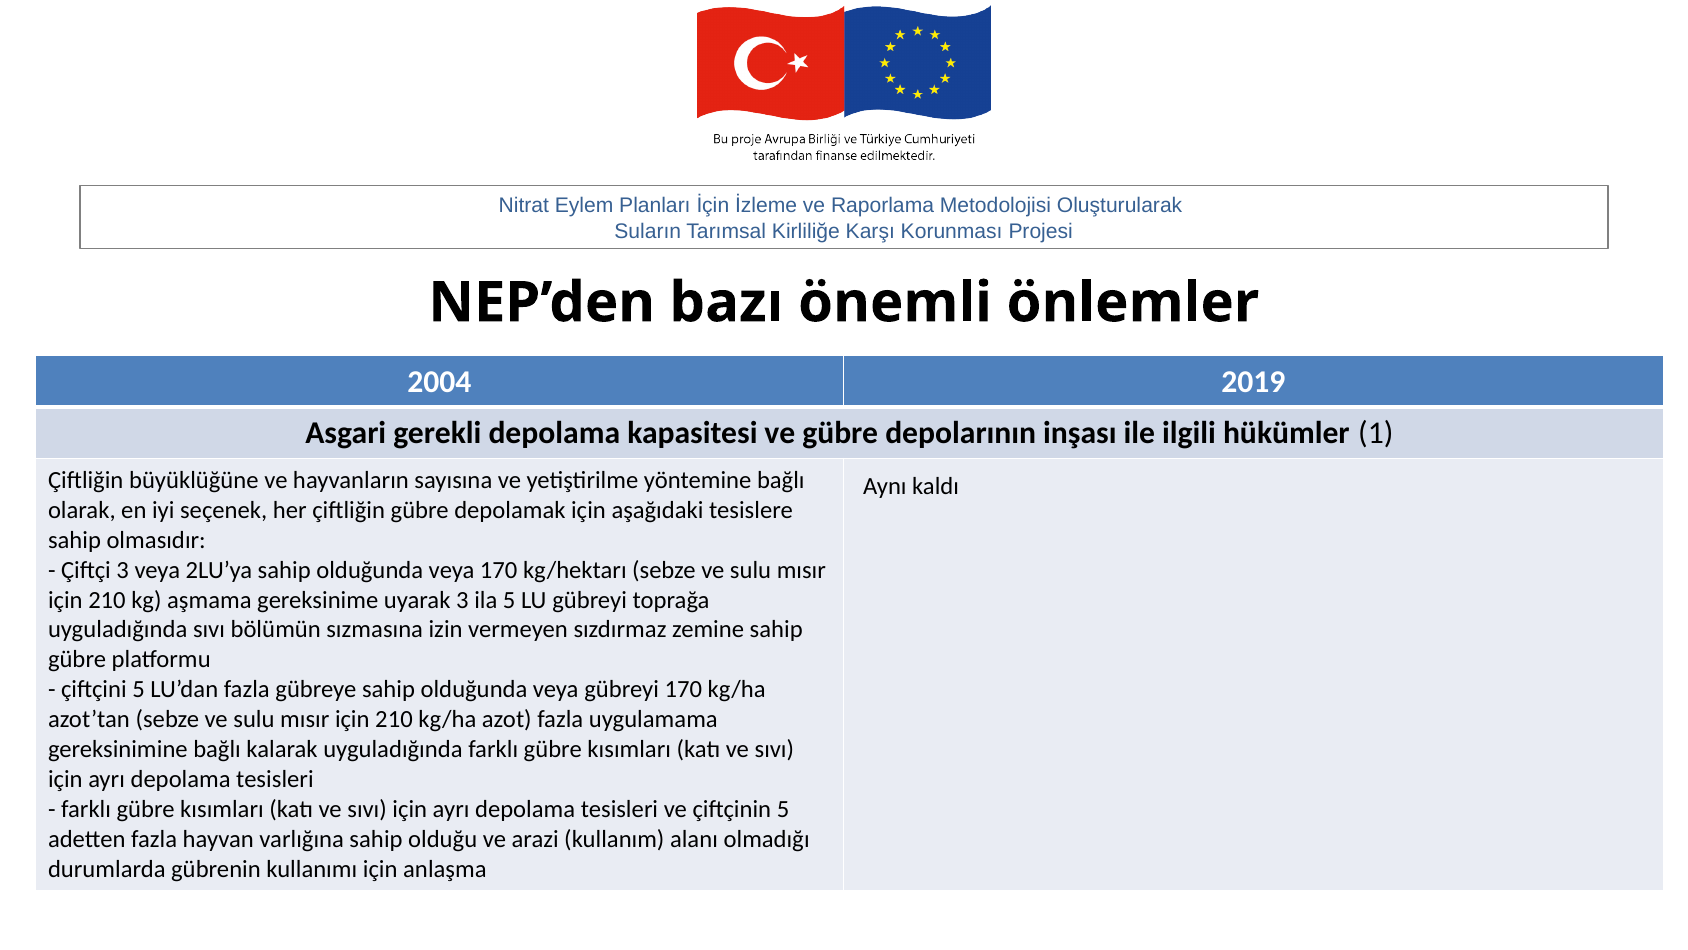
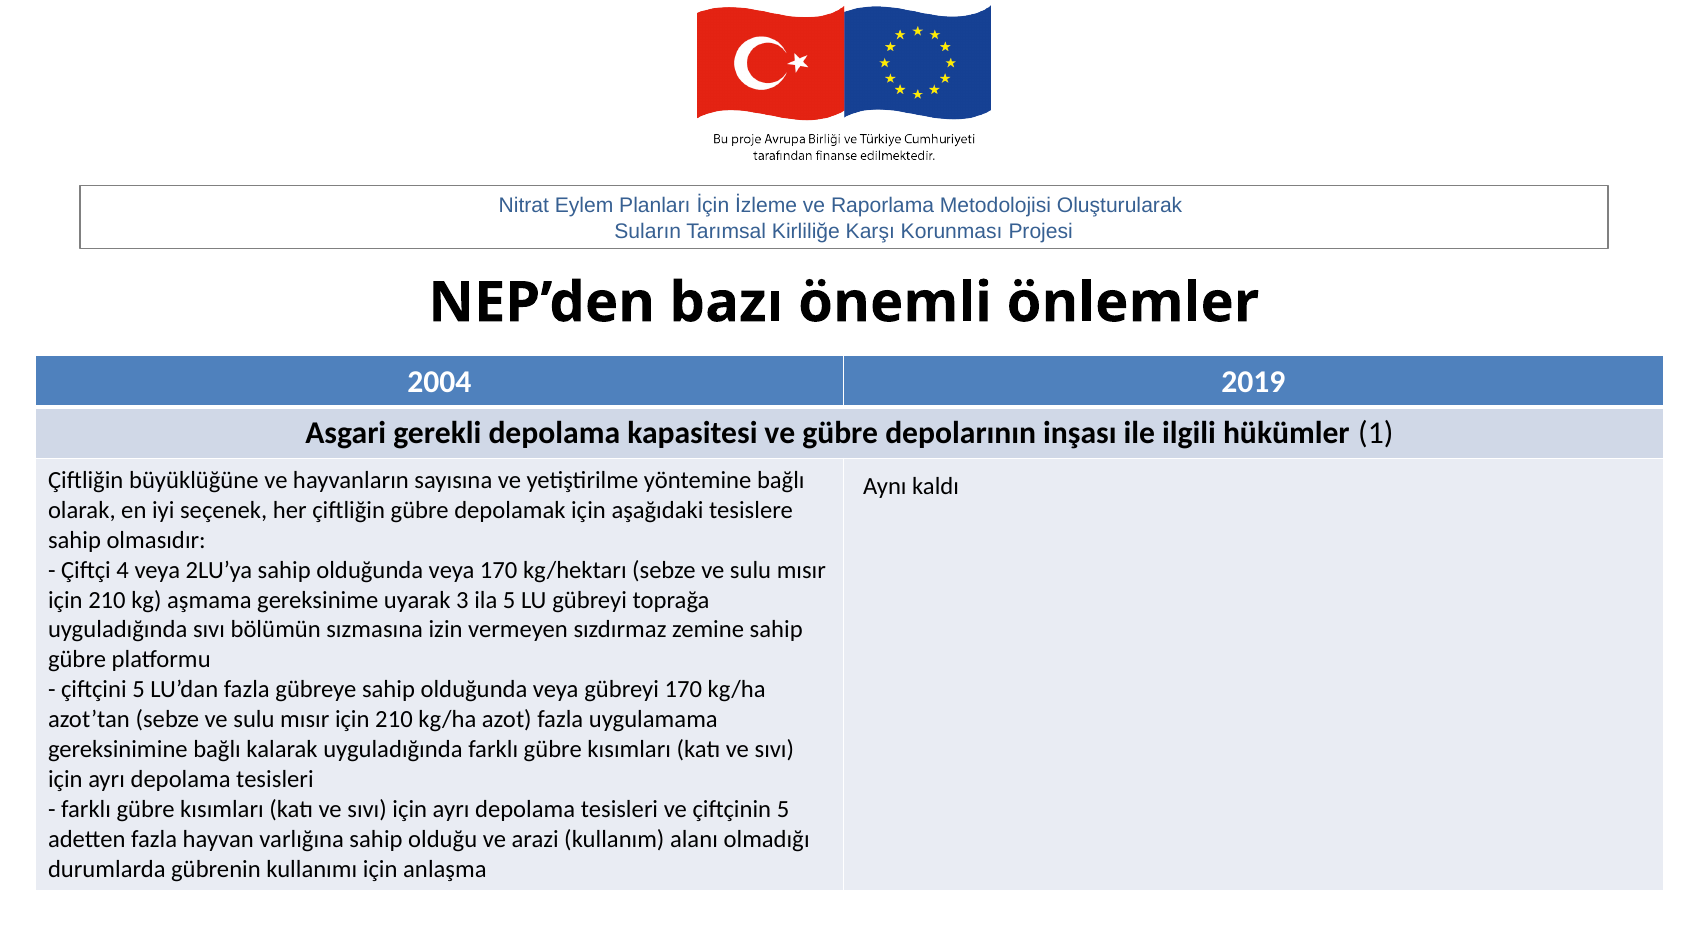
Çiftçi 3: 3 -> 4 (123, 570)
